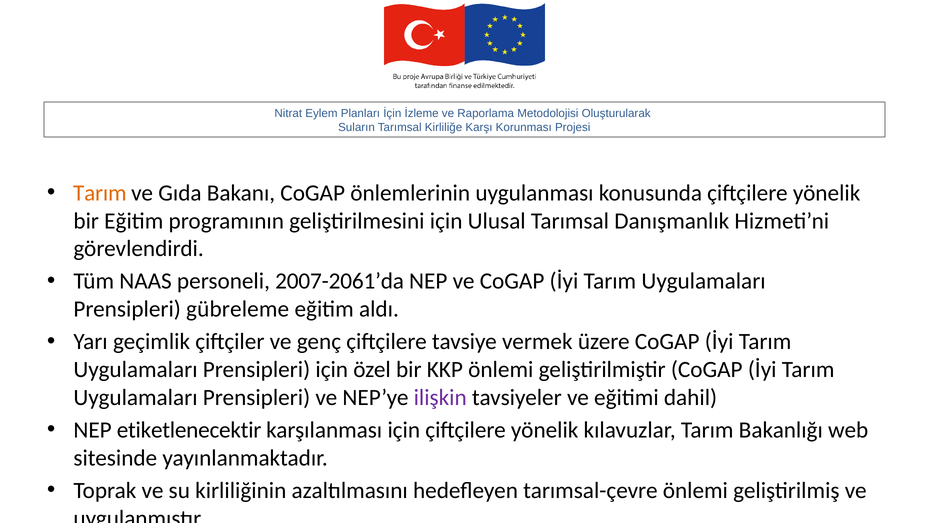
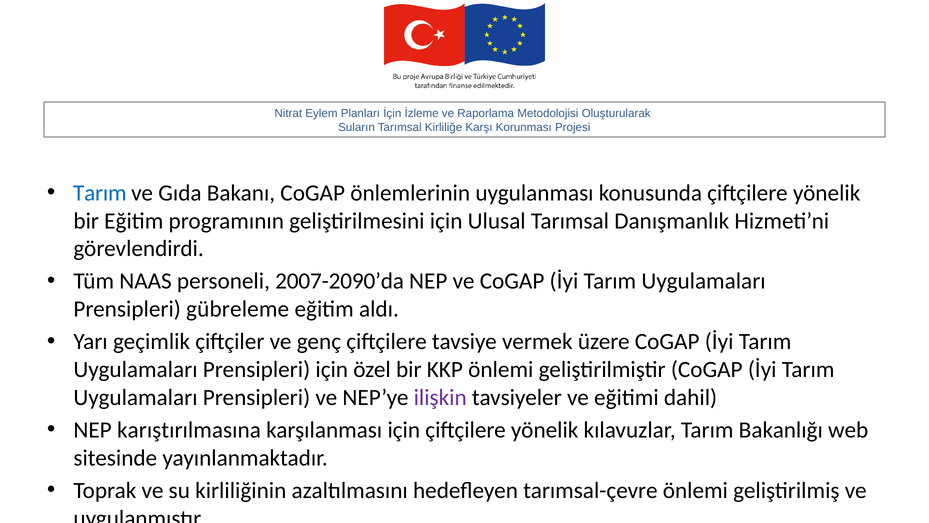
Tarım colour: orange -> blue (100, 193)
2007-2061’da: 2007-2061’da -> 2007-2090’da (340, 281)
etiketlenecektir: etiketlenecektir -> karıştırılmasına (189, 430)
